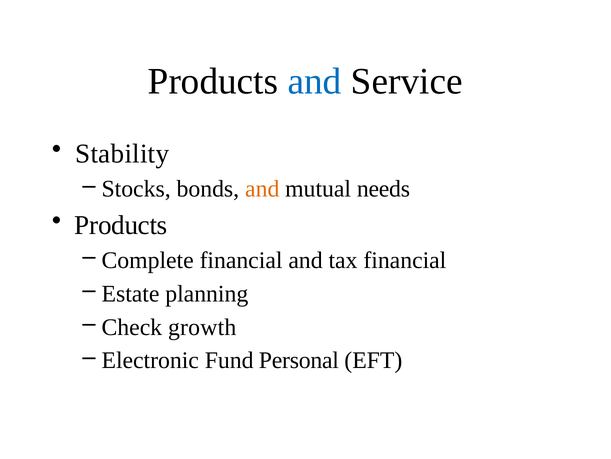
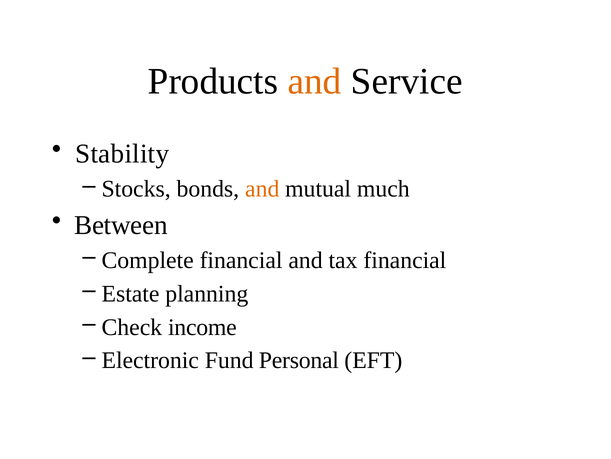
and colour: blue -> orange (315, 82)
needs: needs -> much (383, 189)
Products: Products -> Between (121, 225)
growth: growth -> income (202, 327)
